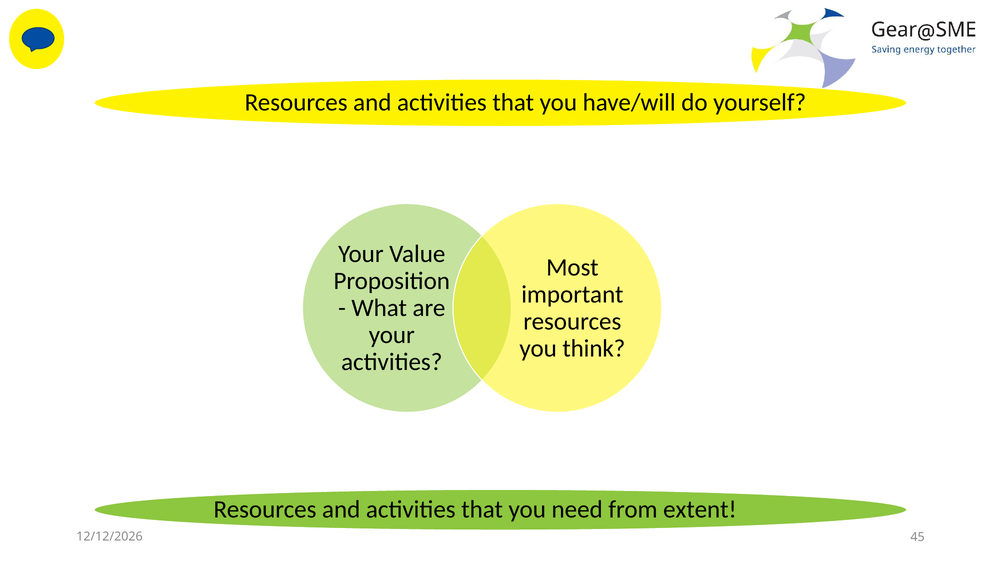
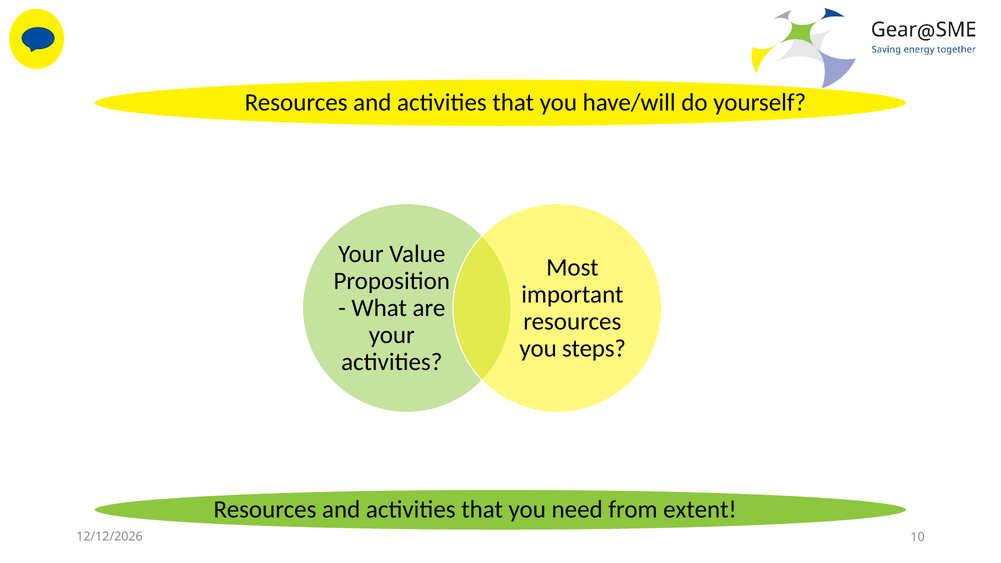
think: think -> steps (594, 348)
45: 45 -> 10 (918, 537)
